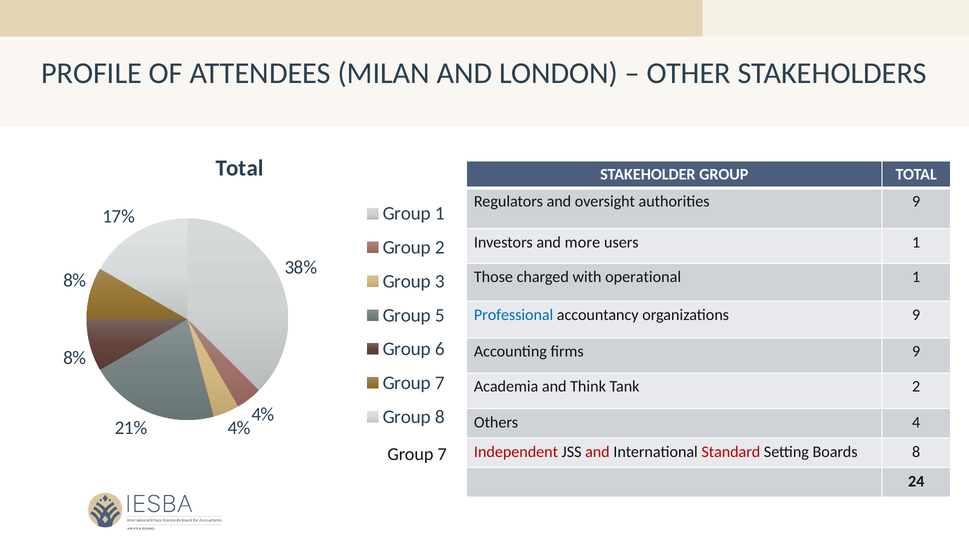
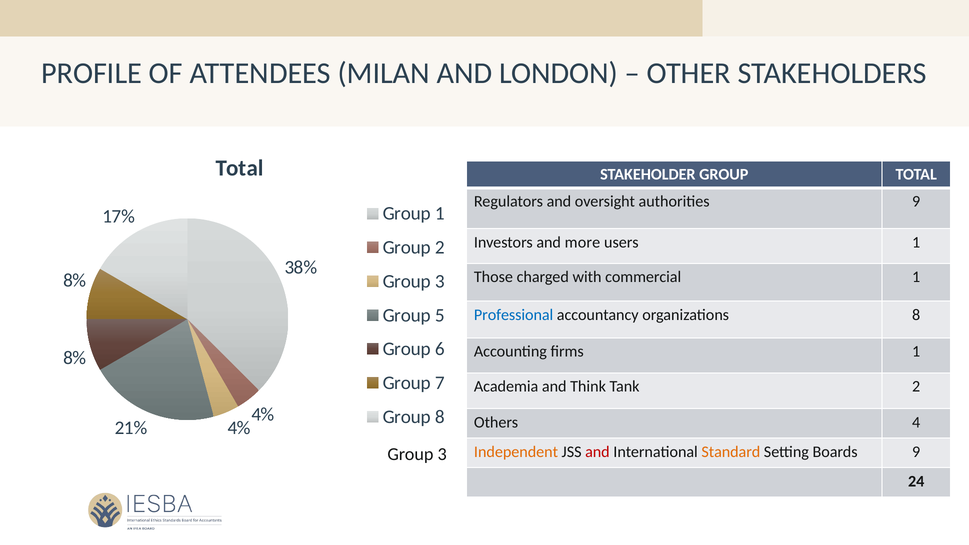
operational: operational -> commercial (643, 277)
organizations 9: 9 -> 8 (916, 315)
firms 9: 9 -> 1 (916, 352)
Independent colour: red -> orange (516, 452)
Standard colour: red -> orange (731, 452)
Boards 8: 8 -> 9 (916, 452)
7: 7 -> 3 (442, 454)
